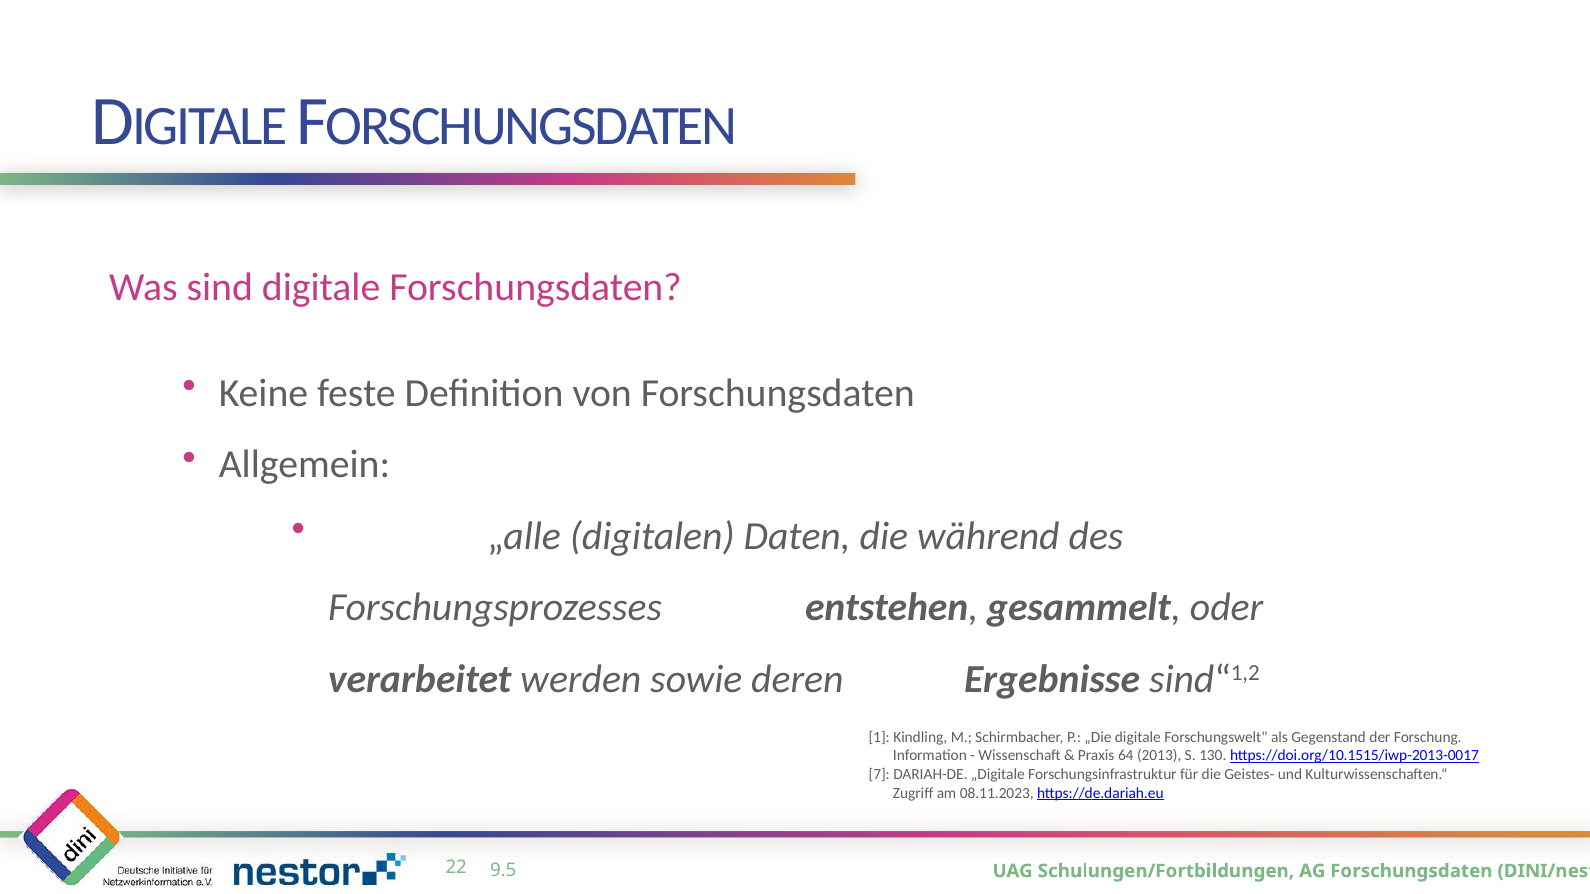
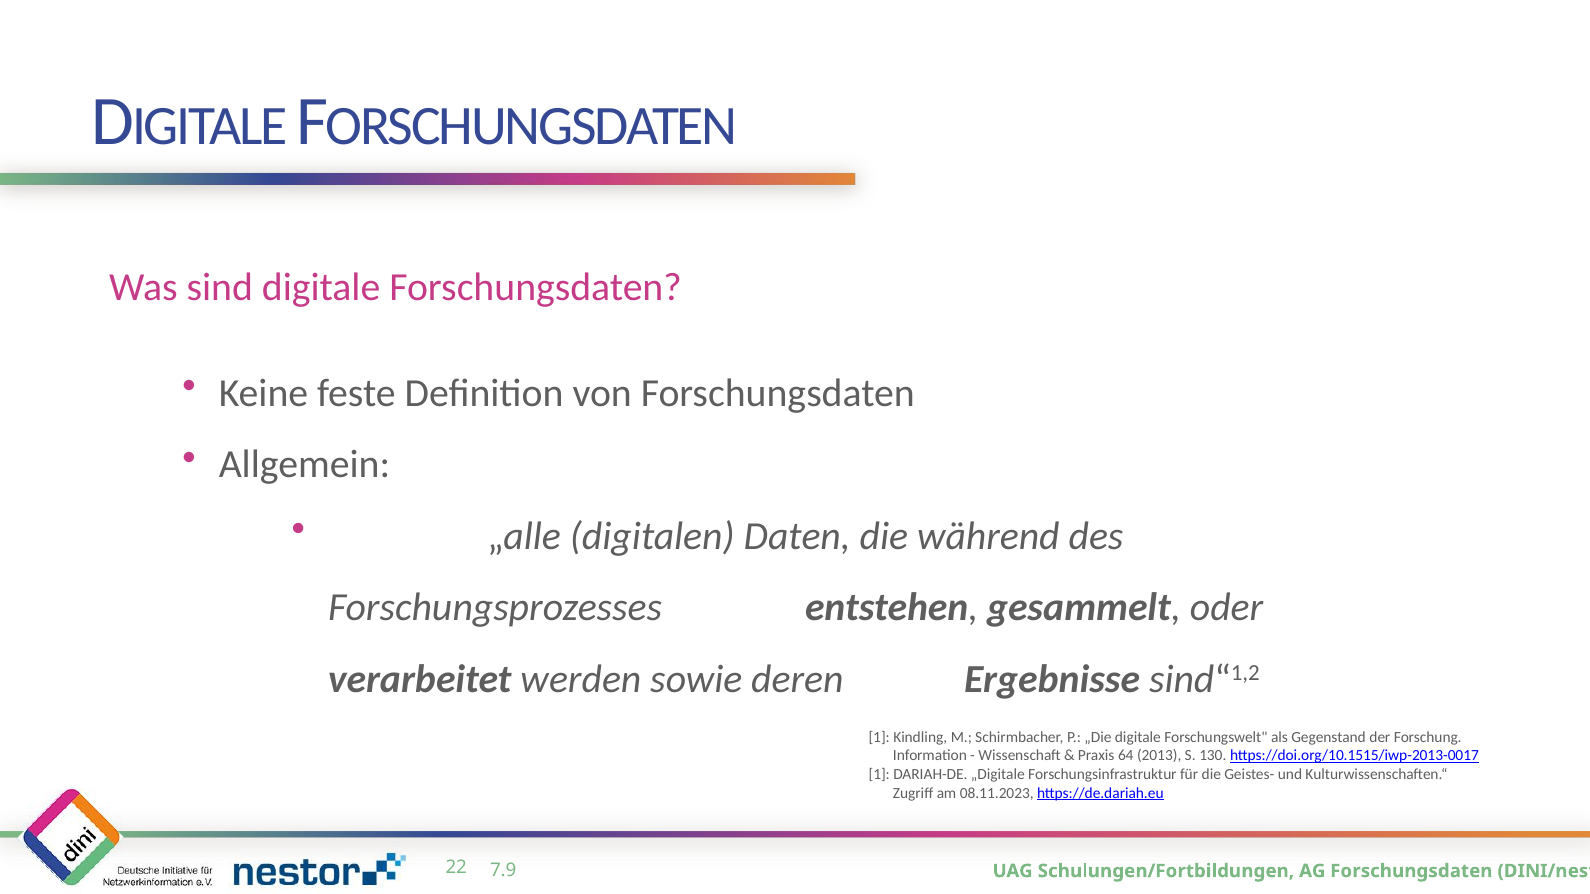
7: 7 -> 1 (879, 775)
9.5: 9.5 -> 7.9 (503, 870)
